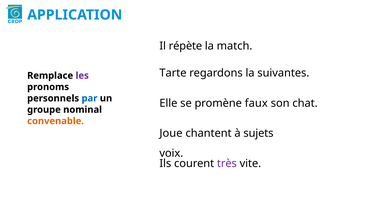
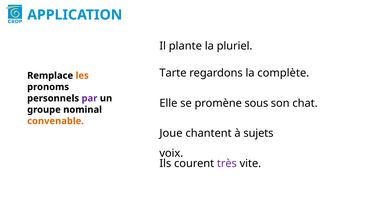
répète: répète -> plante (185, 46)
match: match -> pluriel (235, 46)
suivantes: suivantes -> complète (283, 73)
les colour: purple -> orange (82, 75)
par colour: blue -> purple (90, 98)
faux: faux -> sous (256, 103)
